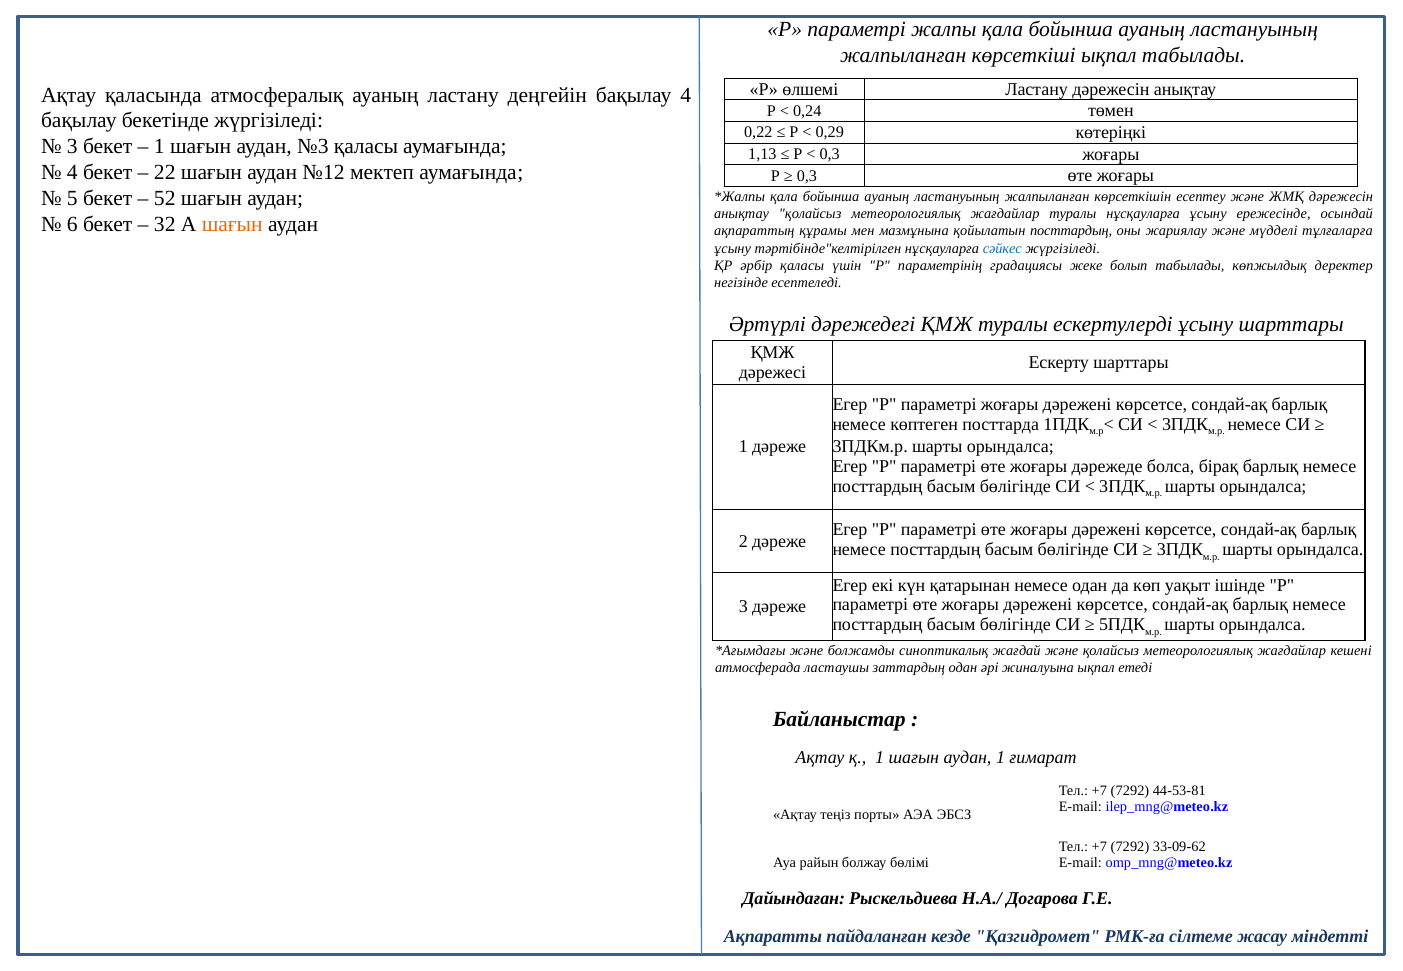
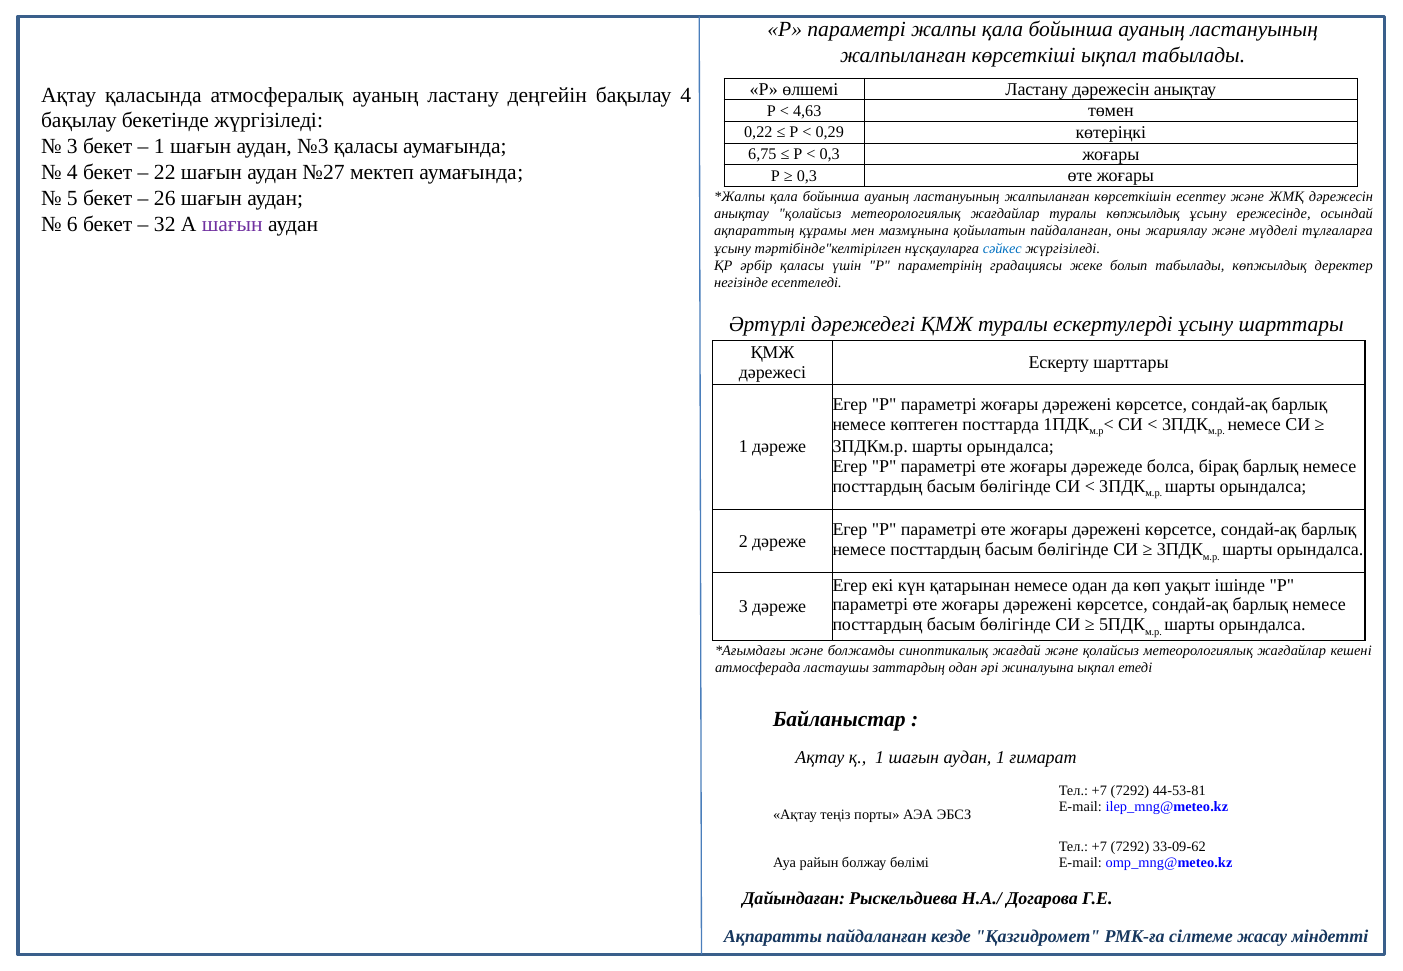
0,24: 0,24 -> 4,63 (807, 111)
1,13: 1,13 -> 6,75 (762, 154)
№12: №12 -> №27 (324, 173)
52: 52 -> 26 (165, 199)
туралы нұсқауларға: нұсқауларға -> көпжылдық (1143, 214)
шағын colour: orange -> purple (232, 224)
қойылатын посттардың: посттардың -> пайдаланған (1071, 231)
